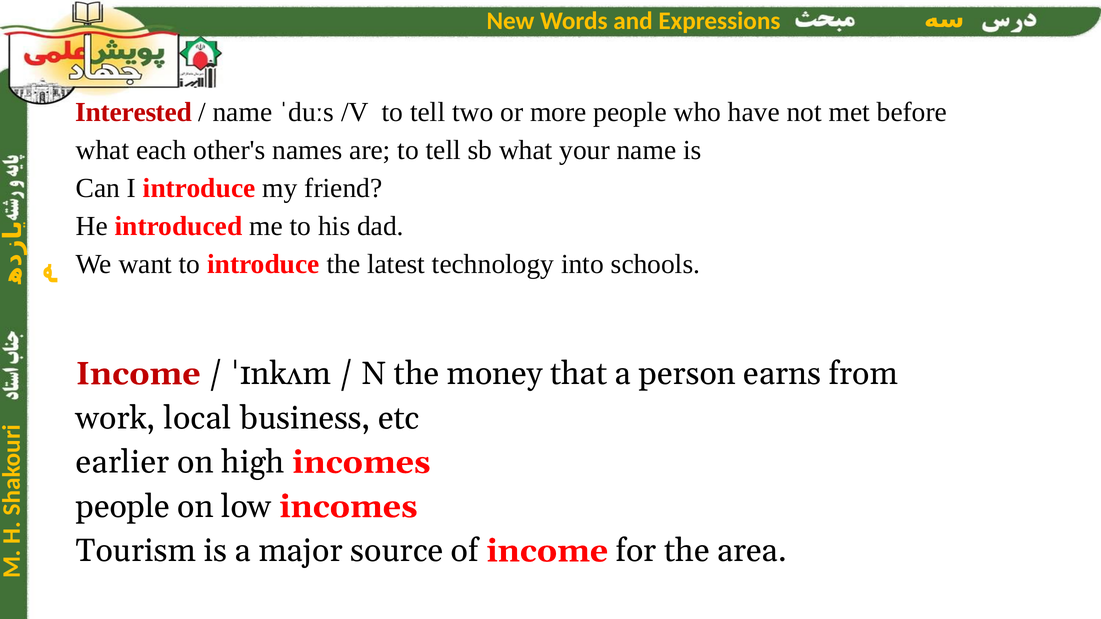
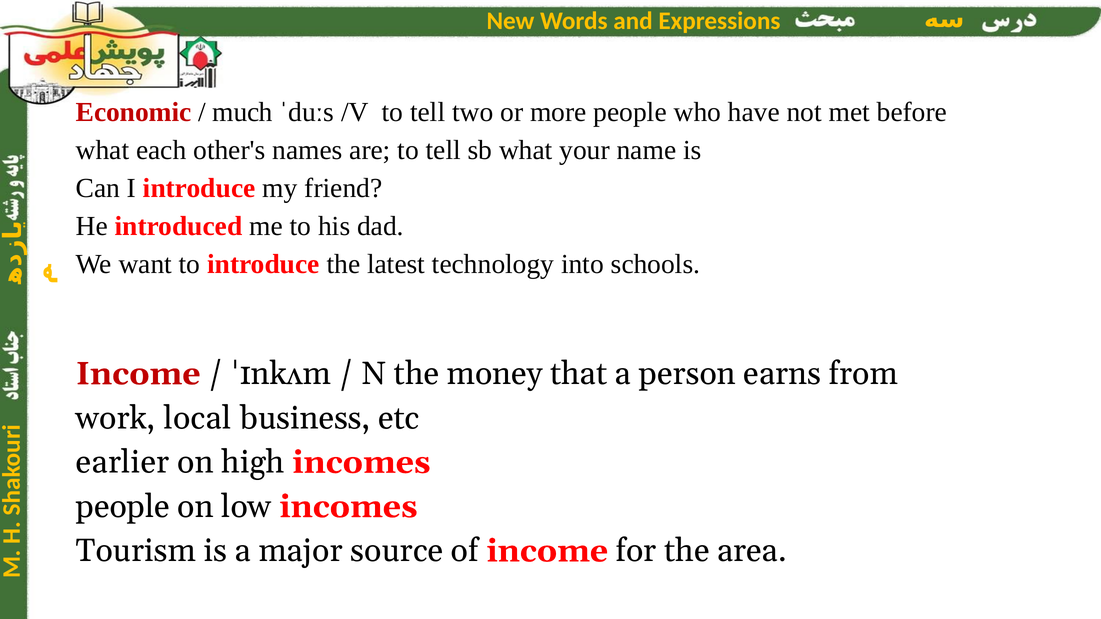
Interested: Interested -> Economic (134, 112)
name: name -> much (243, 112)
